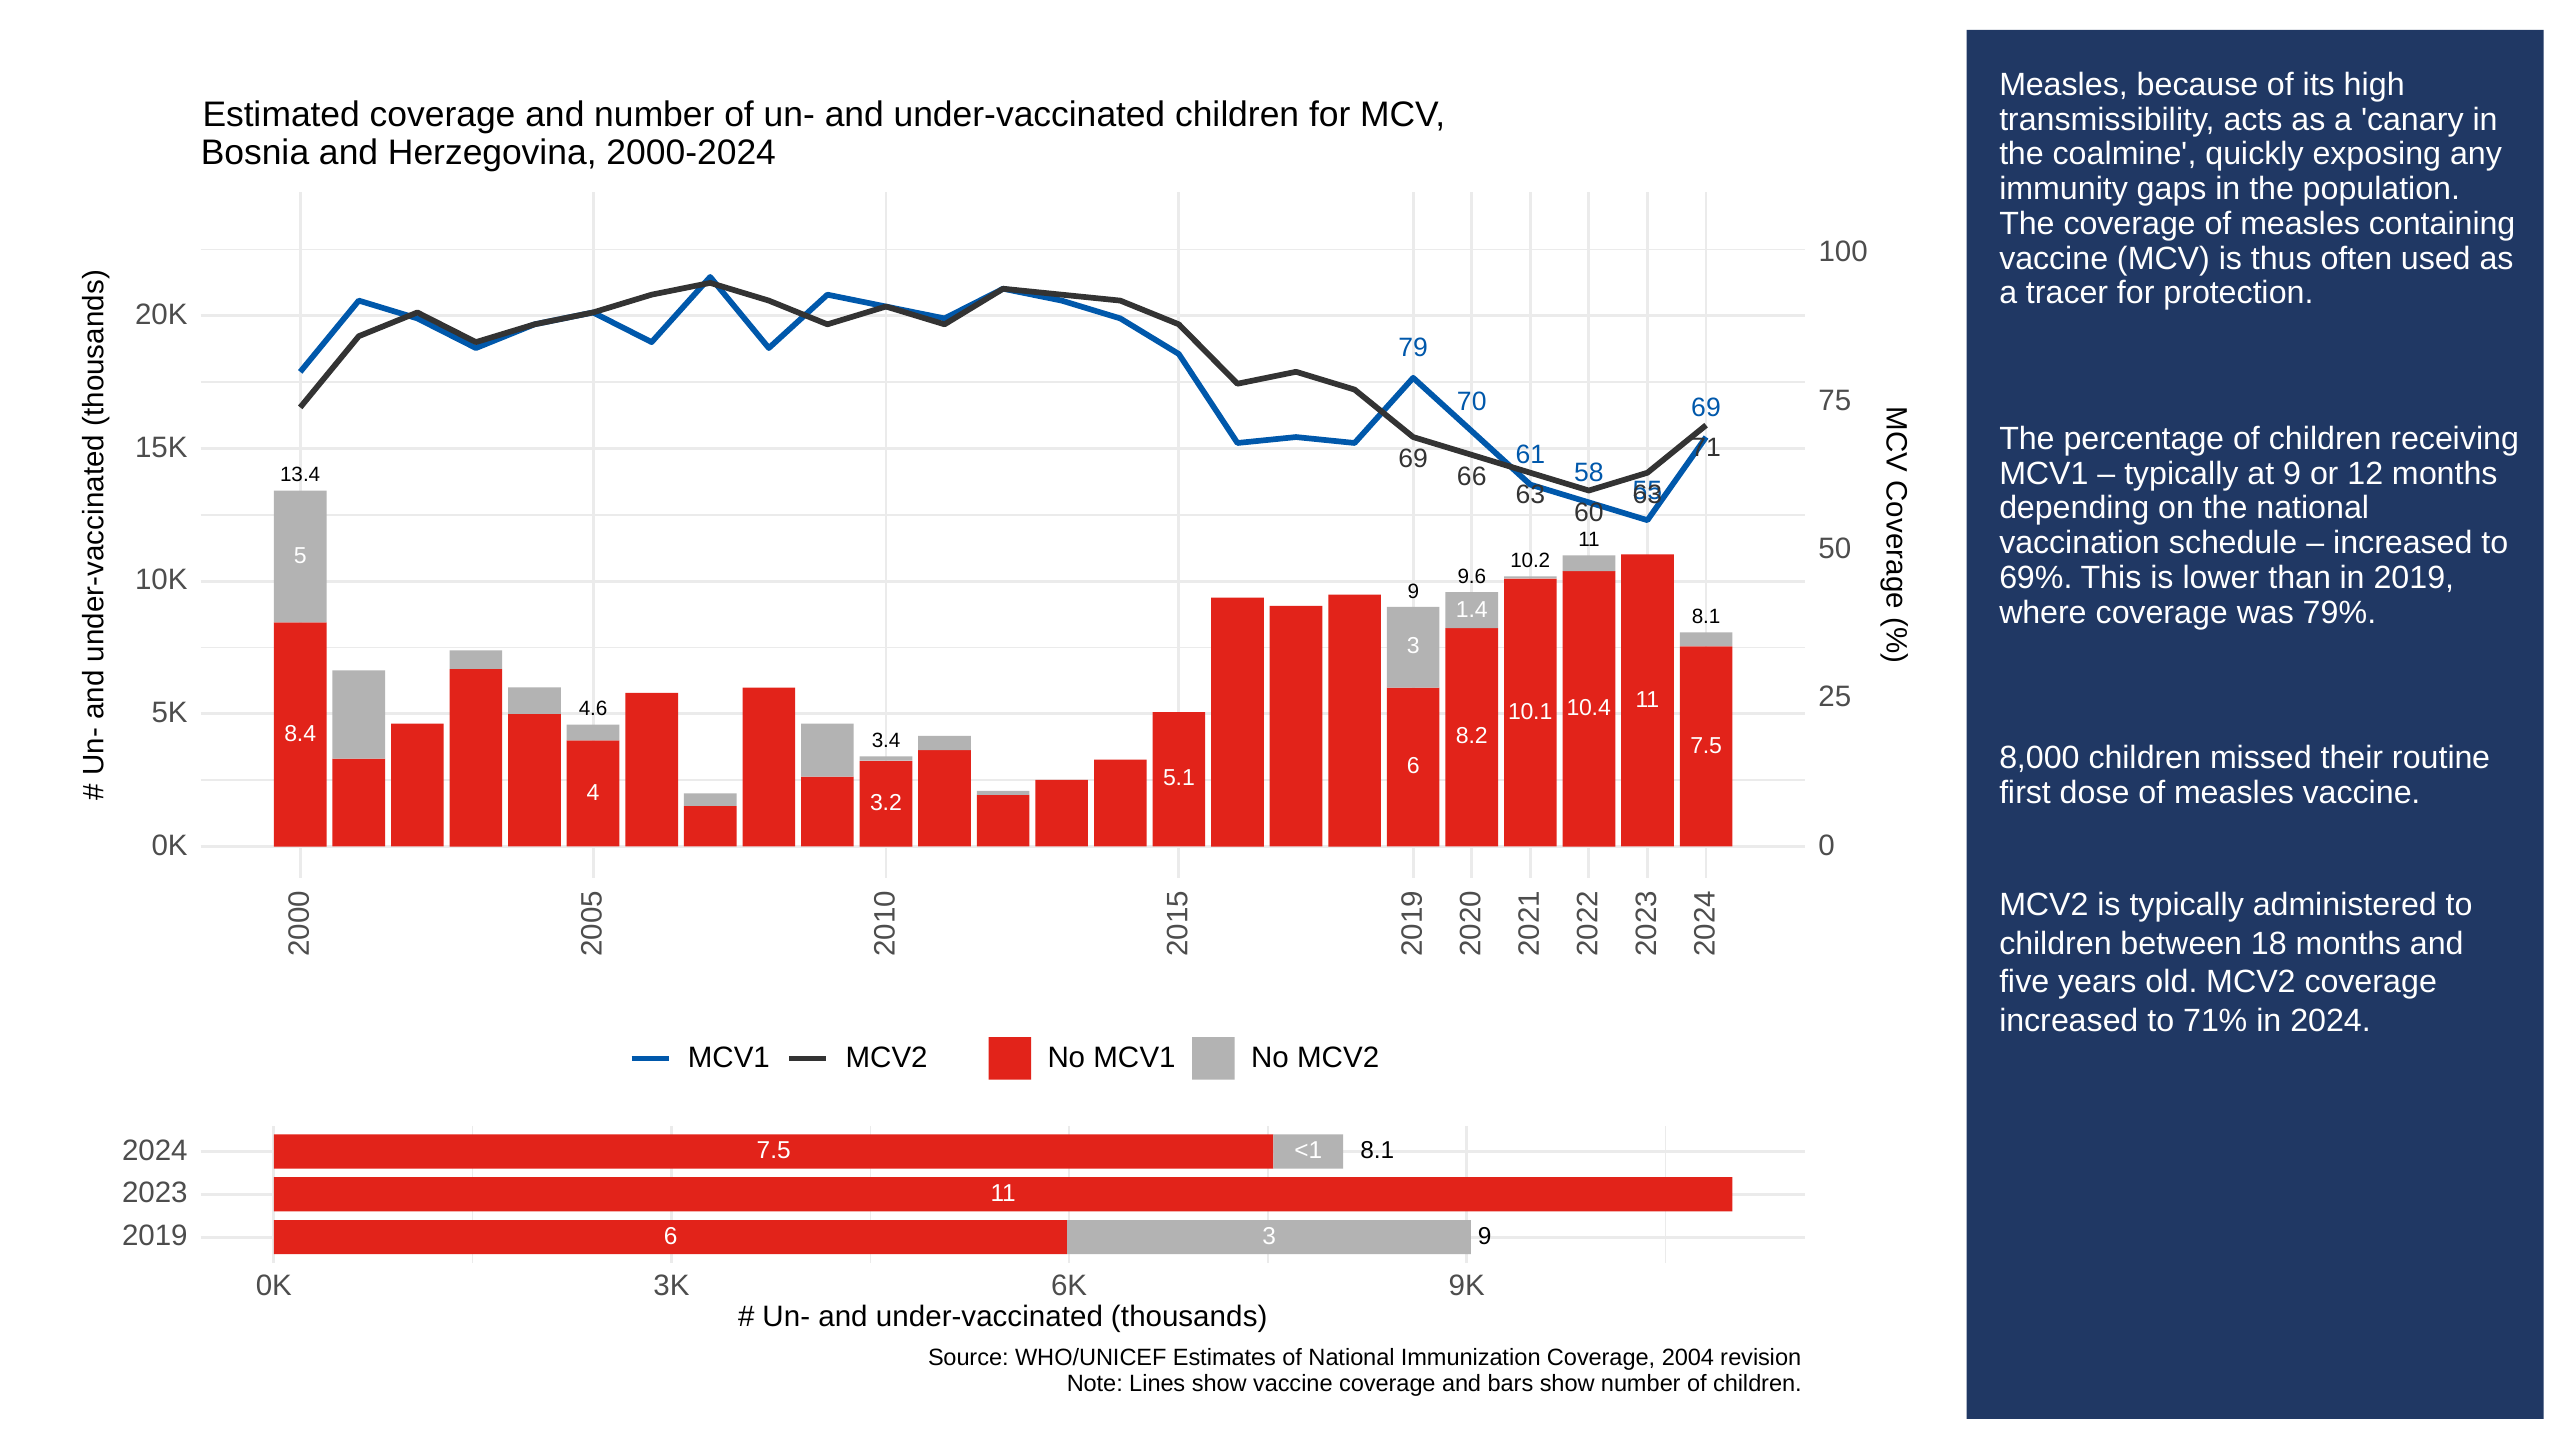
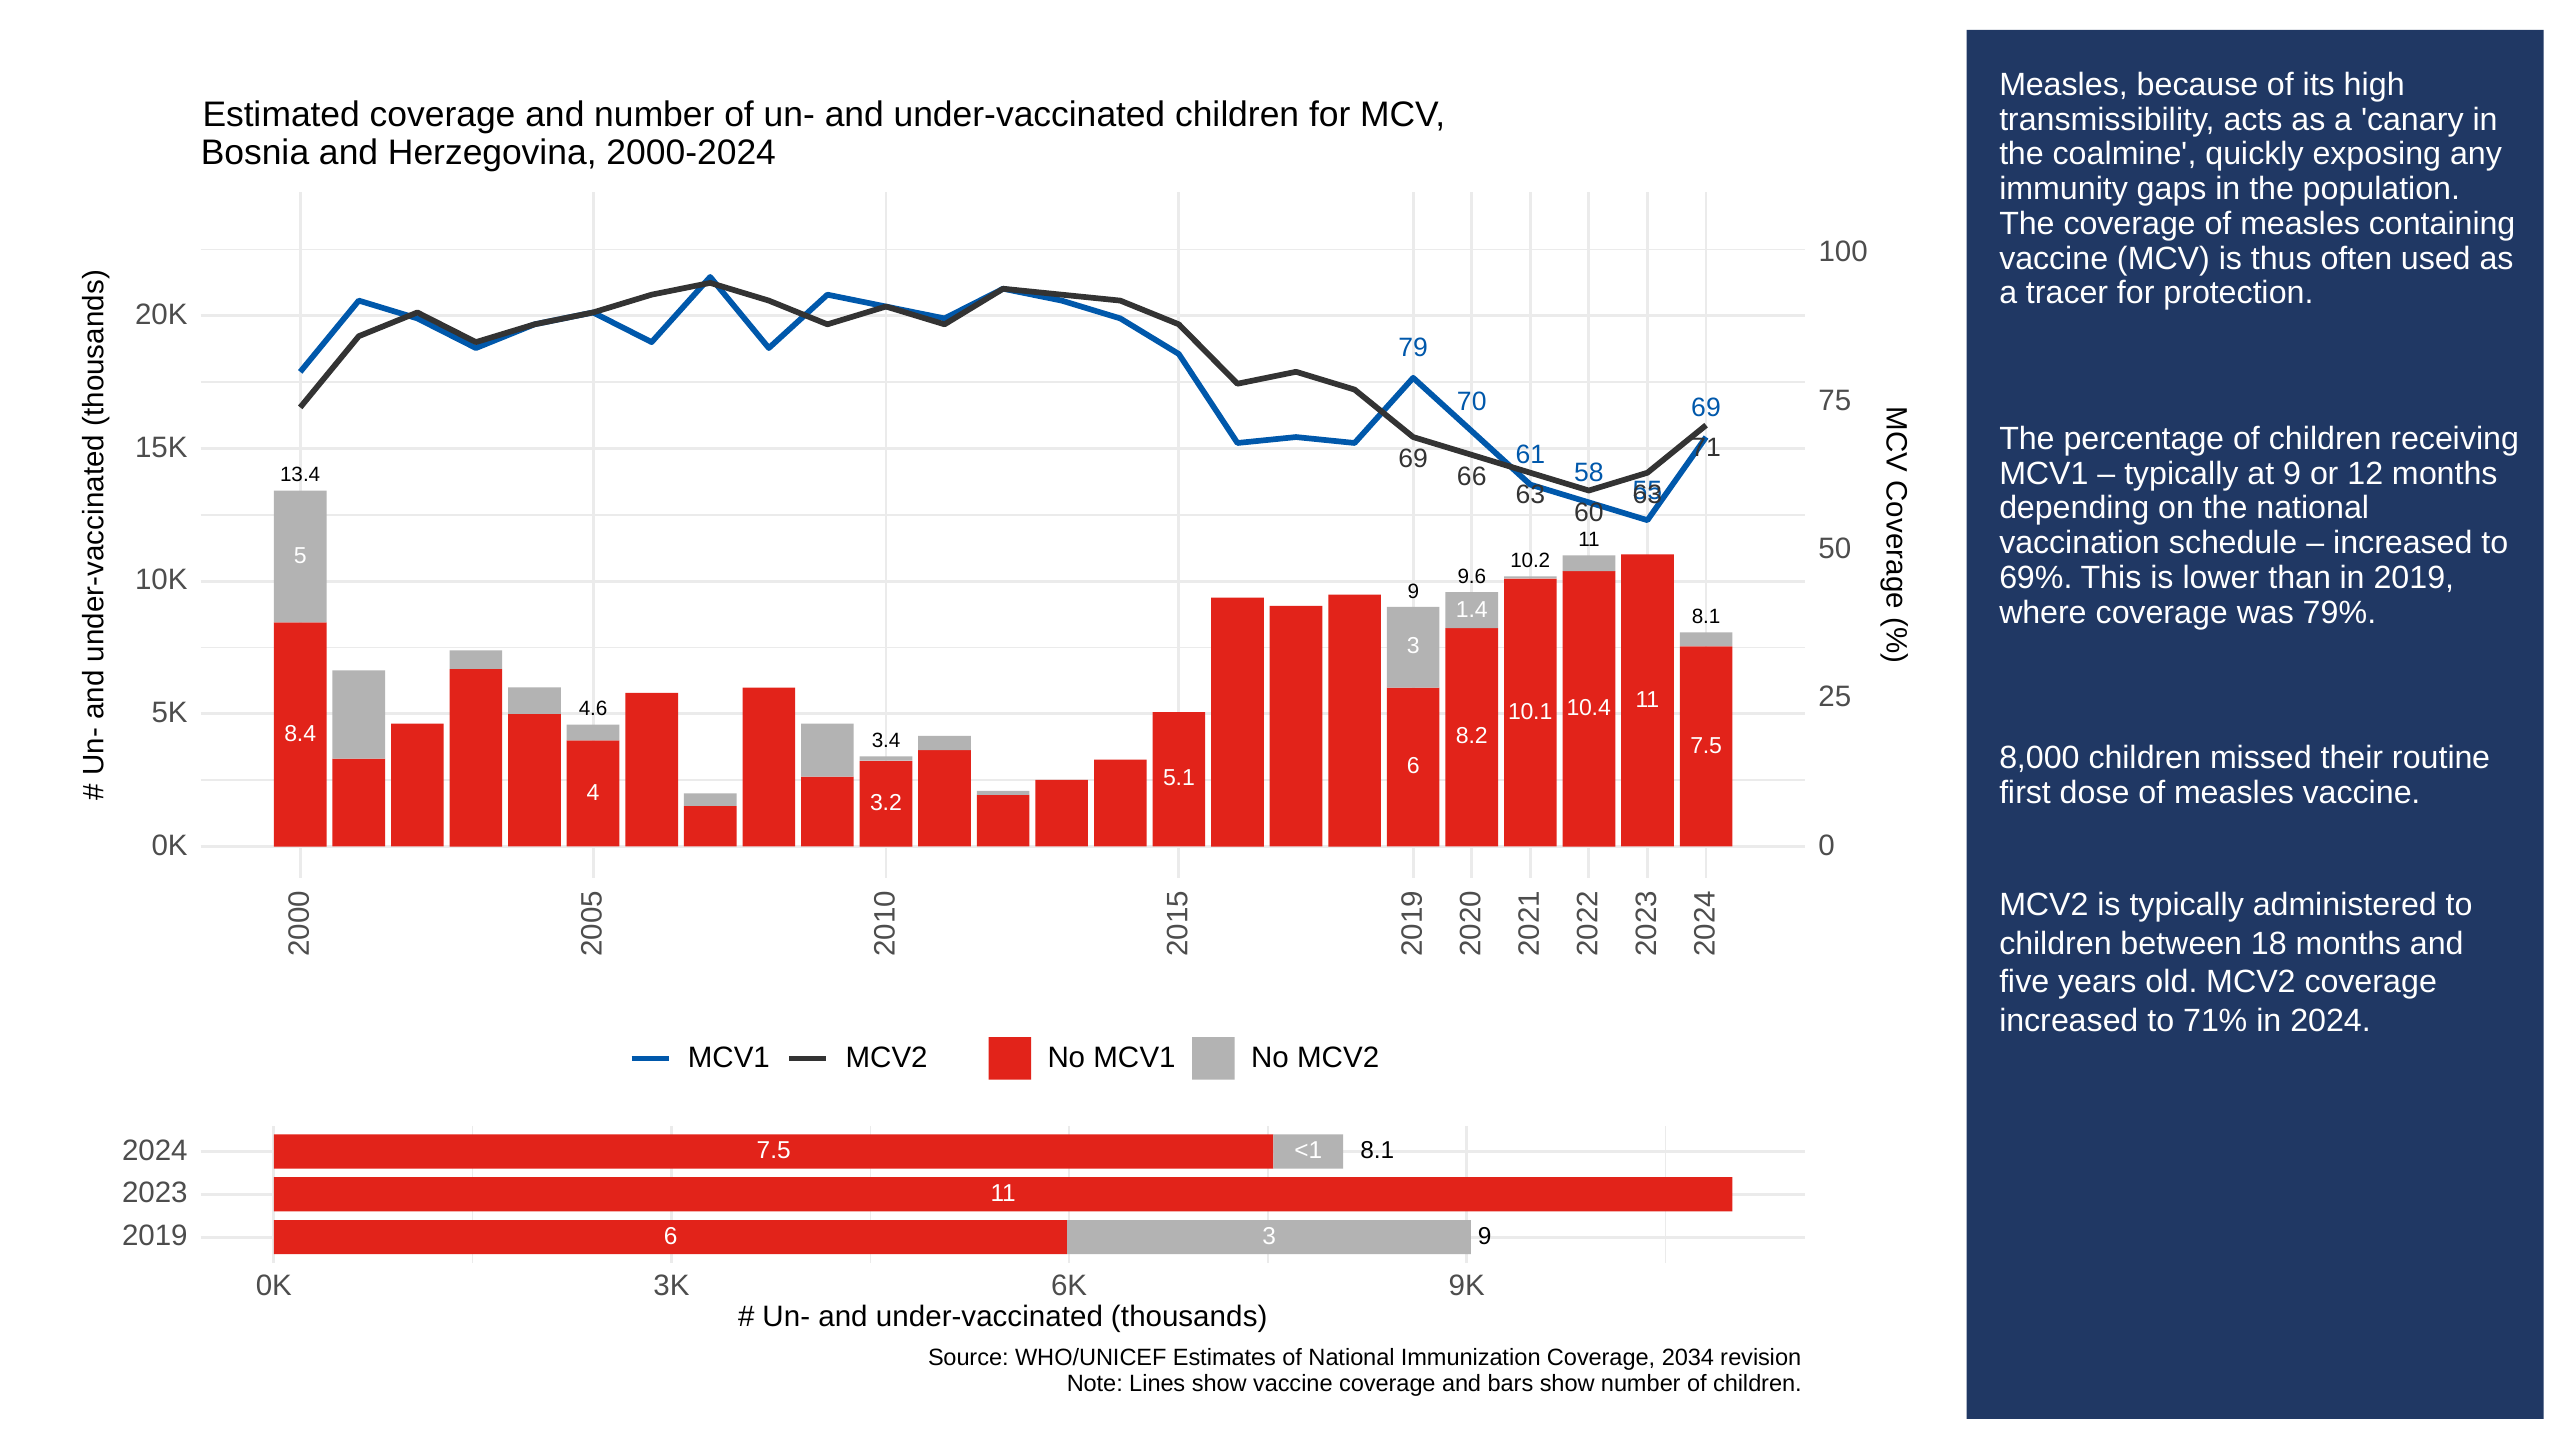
2004: 2004 -> 2034 (1688, 1358)
